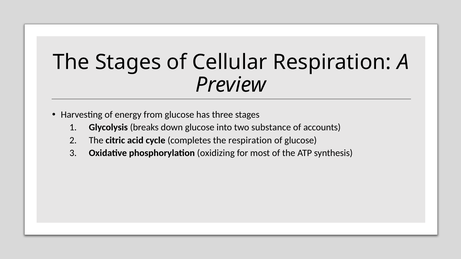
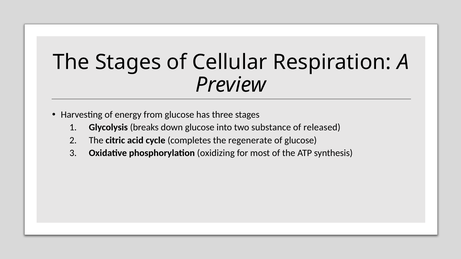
accounts: accounts -> released (322, 128)
the respiration: respiration -> regenerate (250, 140)
